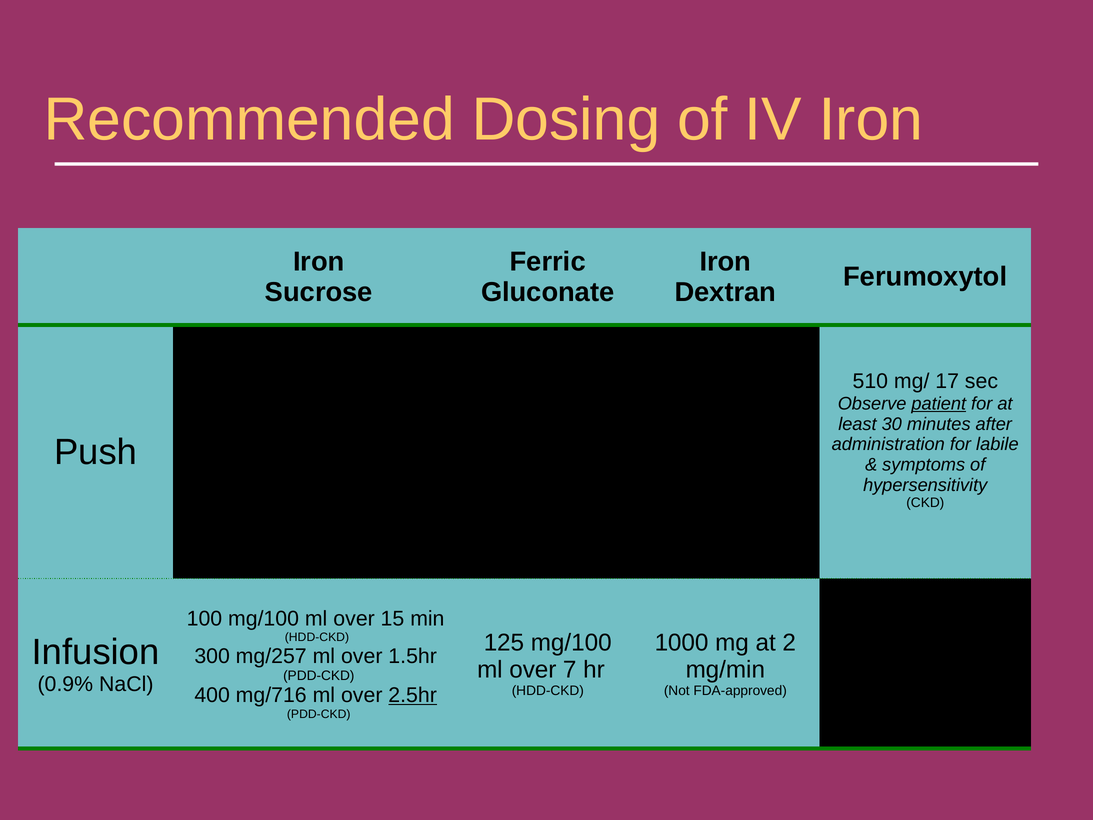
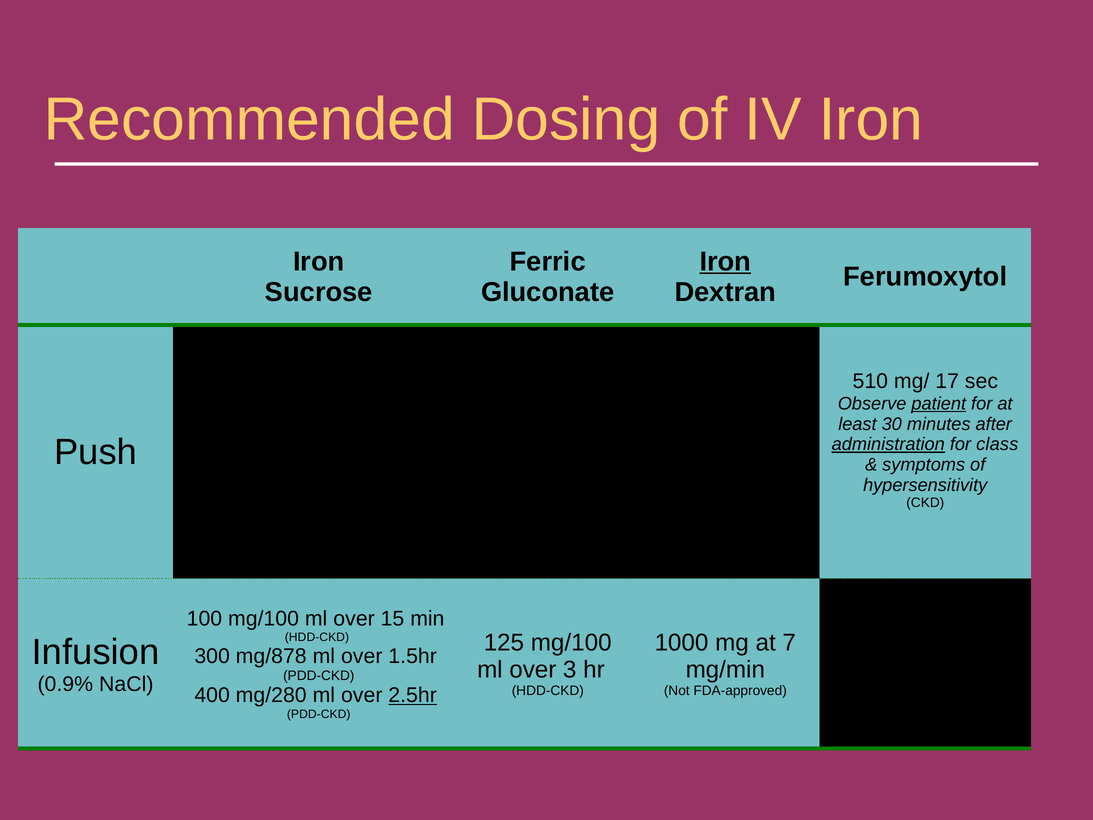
Iron underline: none -> present (725, 262)
administration underline: none -> present (888, 444)
labile: labile -> class (997, 444)
at 2: 2 -> 7 (789, 642)
mg/257: mg/257 -> mg/878 (271, 656)
7: 7 -> 3 (570, 669)
mg/716: mg/716 -> mg/280 (271, 695)
